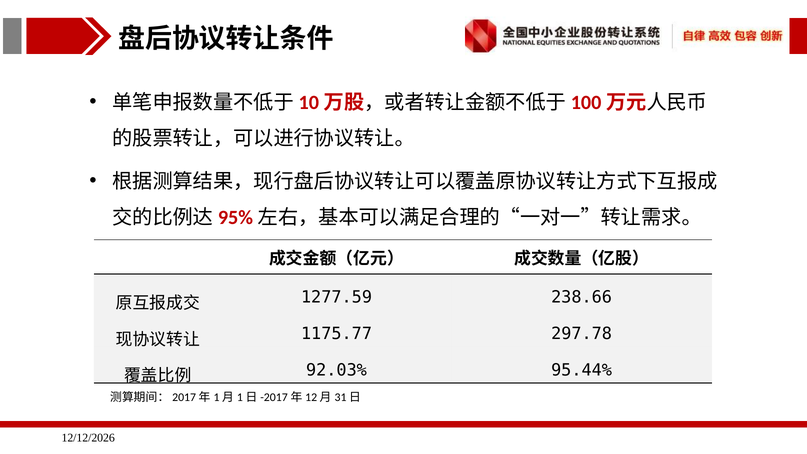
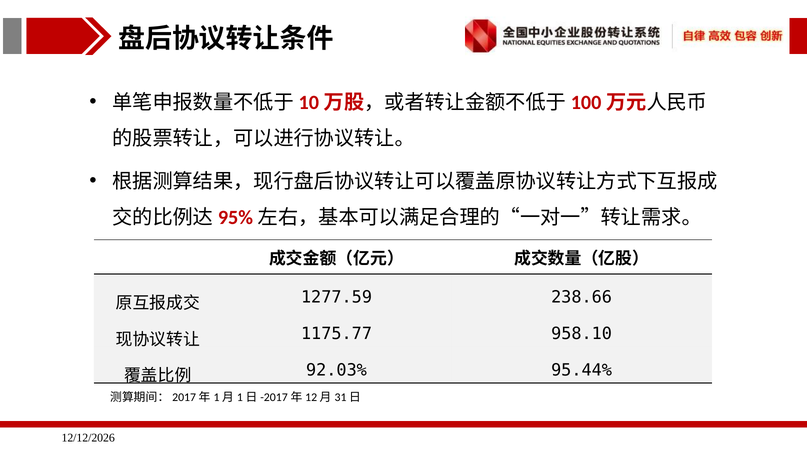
297.78: 297.78 -> 958.10 (582, 334)
